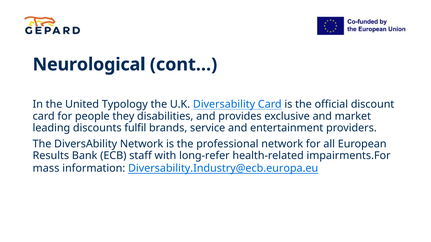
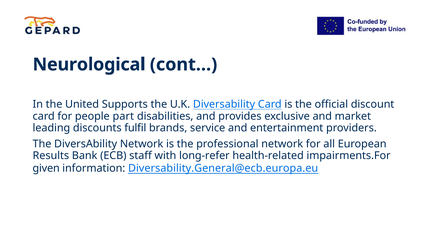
Typology: Typology -> Supports (125, 104)
they: they -> part (123, 116)
mass: mass -> given (46, 169)
Diversability.Industry@ecb.europa.eu: Diversability.Industry@ecb.europa.eu -> Diversability.General@ecb.europa.eu (223, 169)
